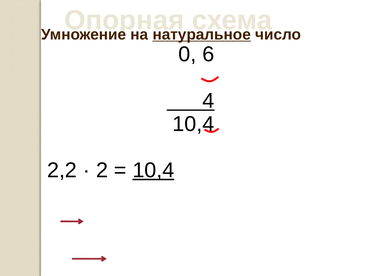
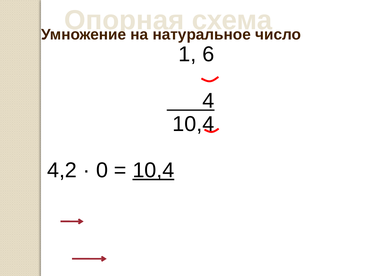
натуральное underline: present -> none (202, 35)
0: 0 -> 1 (187, 55)
2,2: 2,2 -> 4,2 (62, 171)
2: 2 -> 0 (102, 171)
